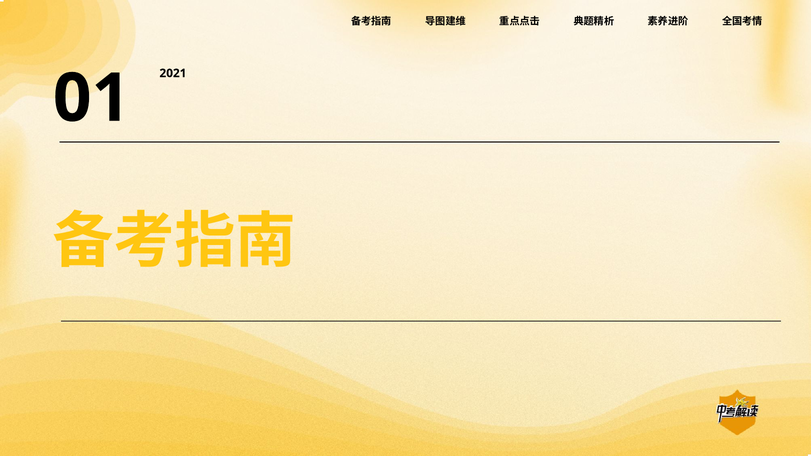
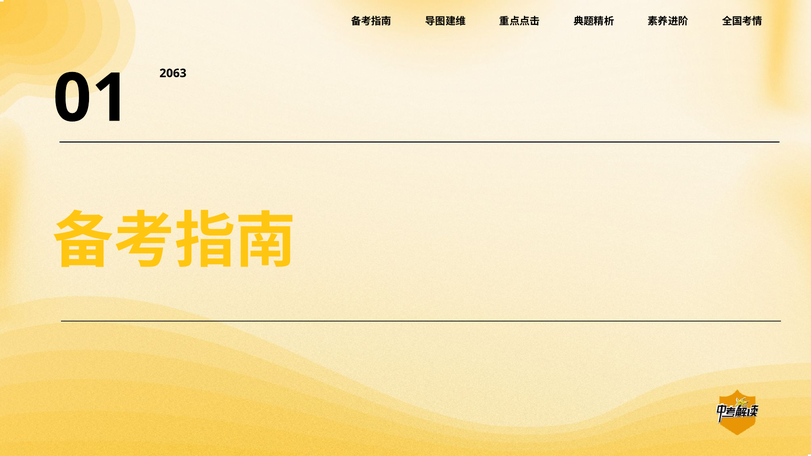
2021: 2021 -> 2063 (173, 73)
